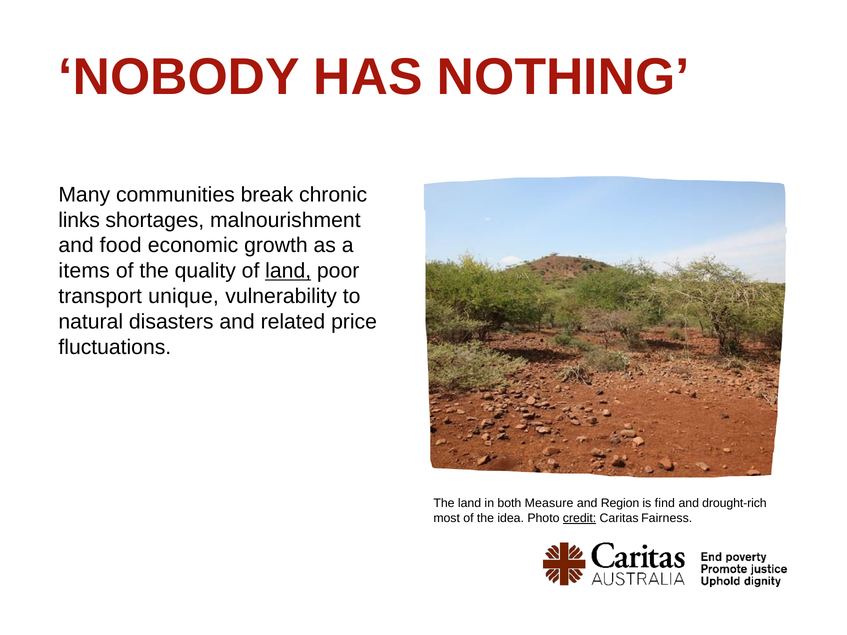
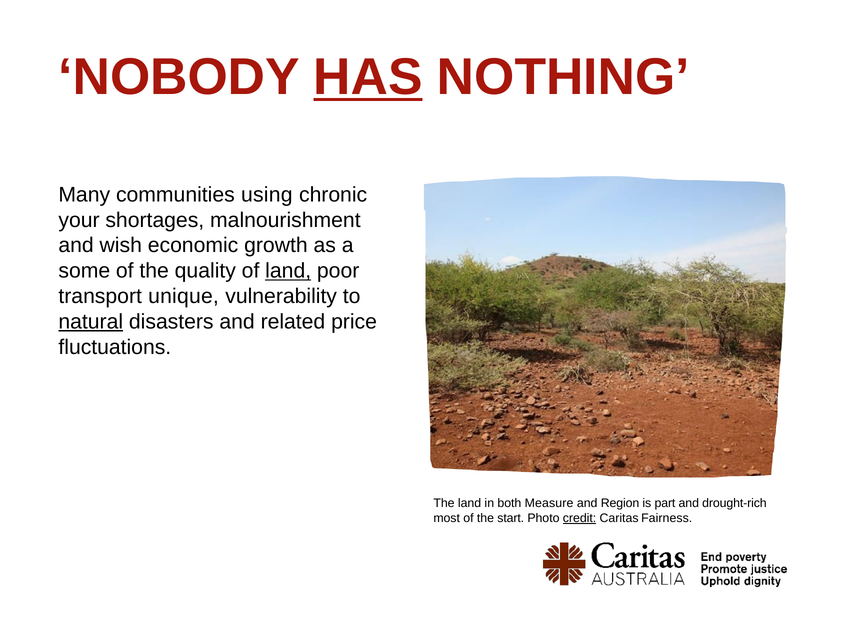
HAS underline: none -> present (368, 77)
break: break -> using (267, 195)
links: links -> your (79, 220)
food: food -> wish (121, 246)
items: items -> some (84, 271)
natural underline: none -> present (91, 322)
find: find -> part (665, 503)
idea: idea -> start (511, 518)
